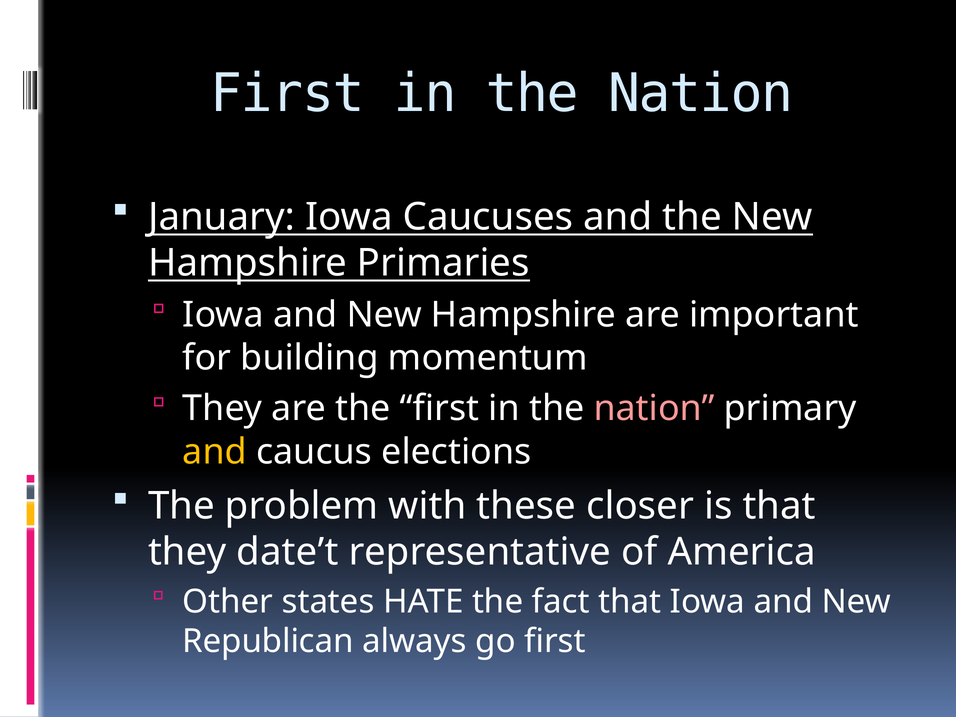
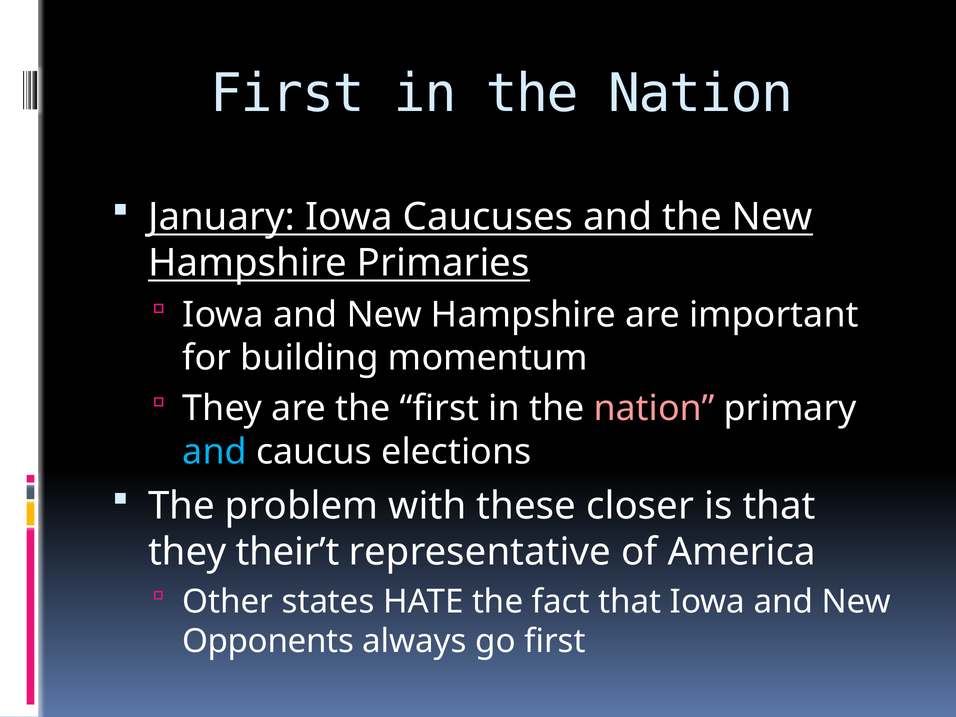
and colour: yellow -> light blue (215, 452)
date’t: date’t -> their’t (288, 552)
Republican: Republican -> Opponents (268, 641)
